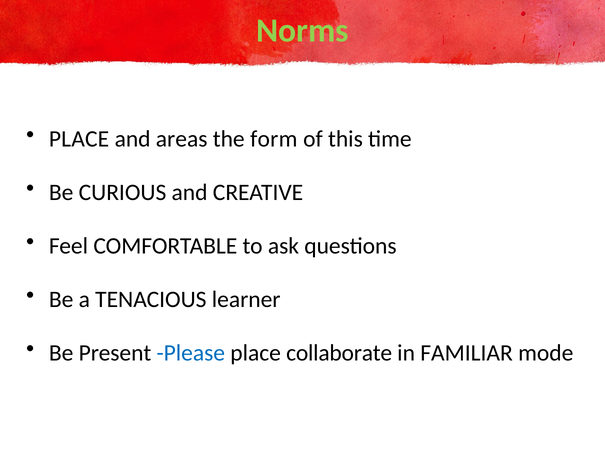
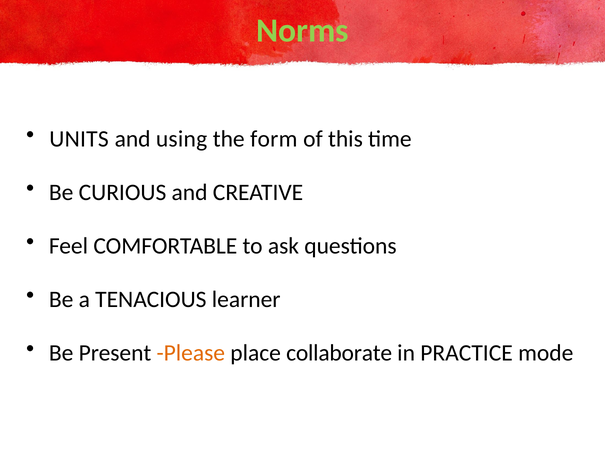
PLACE: PLACE -> UNITS (79, 139)
areas: areas -> using (182, 139)
Please colour: blue -> orange (191, 353)
FAMILIAR: FAMILIAR -> PRACTICE (467, 353)
